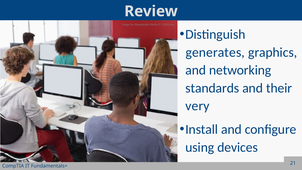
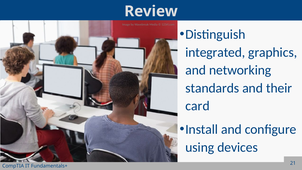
generates: generates -> integrated (215, 52)
very: very -> card (197, 106)
